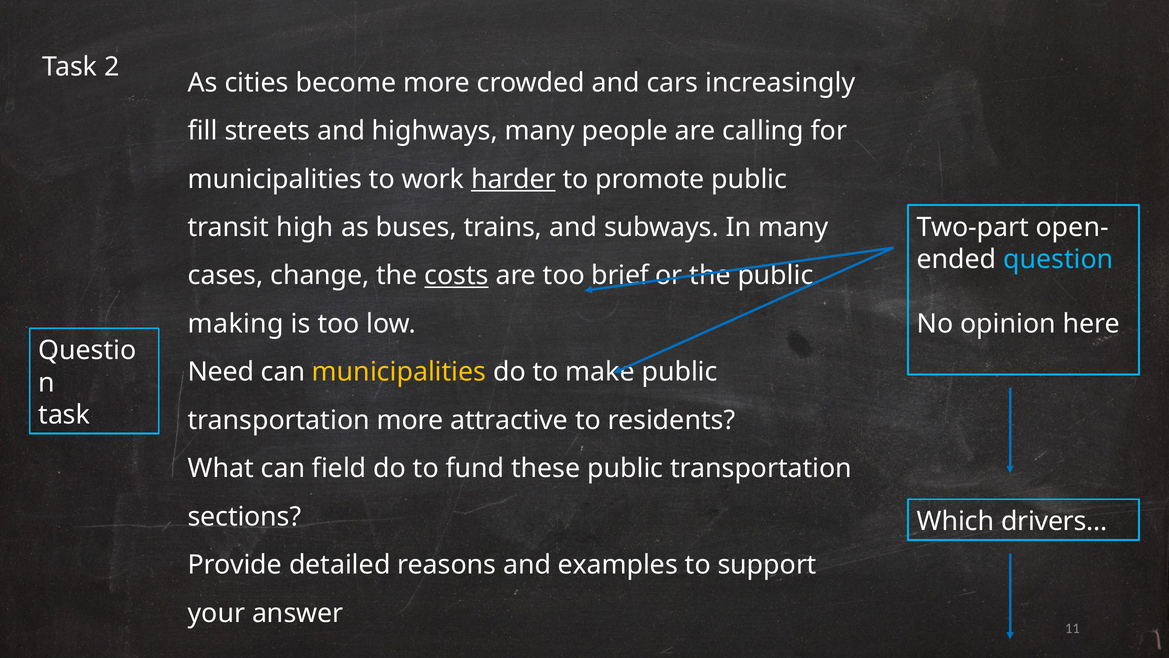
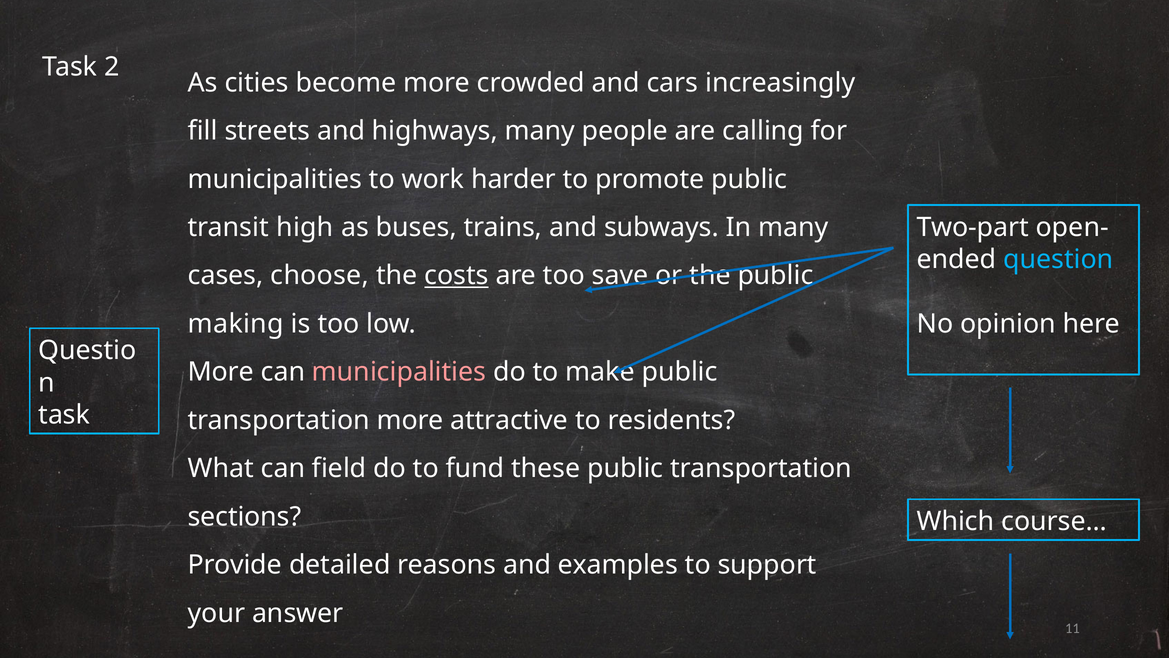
harder underline: present -> none (513, 179)
change: change -> choose (320, 275)
brief: brief -> save (620, 275)
Need: Need -> More (221, 372)
municipalities colour: yellow -> pink (399, 372)
drivers…: drivers… -> course… (1054, 521)
